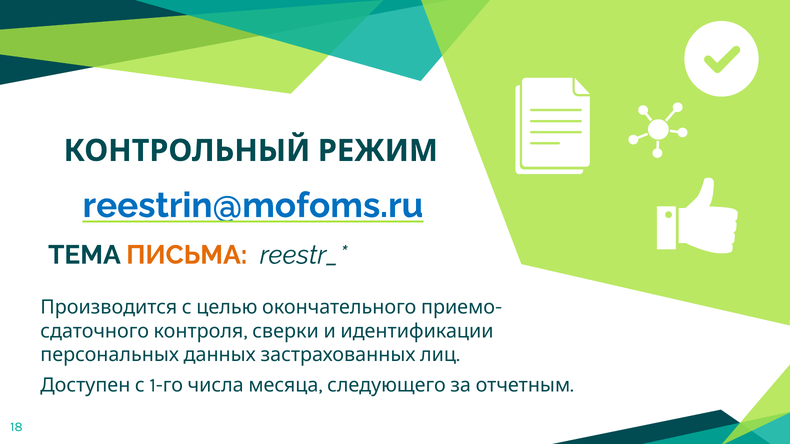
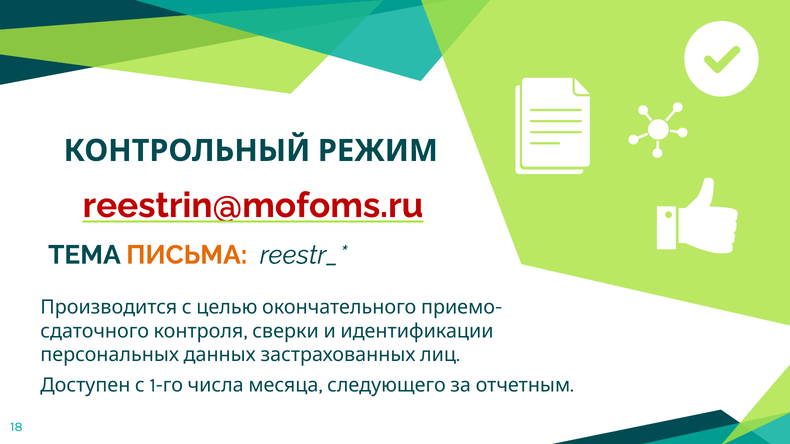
reestrin@mofoms.ru colour: blue -> red (253, 206)
